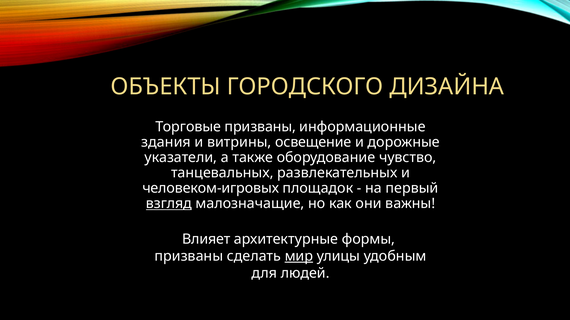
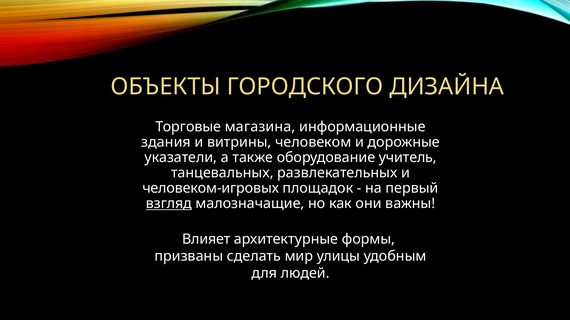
Торговые призваны: призваны -> магазина (260, 127)
освещение: освещение -> человеком (313, 142)
чувство: чувство -> учитель (408, 158)
мир underline: present -> none (299, 257)
